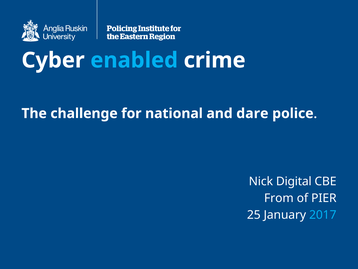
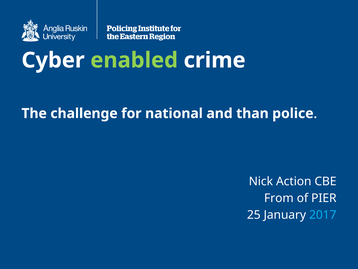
enabled colour: light blue -> light green (134, 60)
dare: dare -> than (252, 113)
Digital: Digital -> Action (294, 181)
